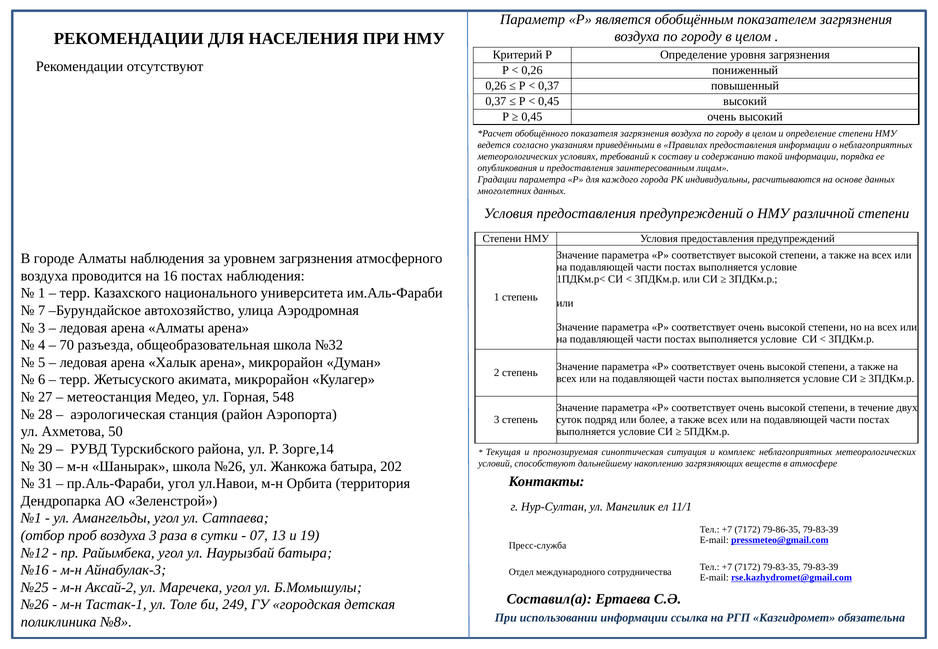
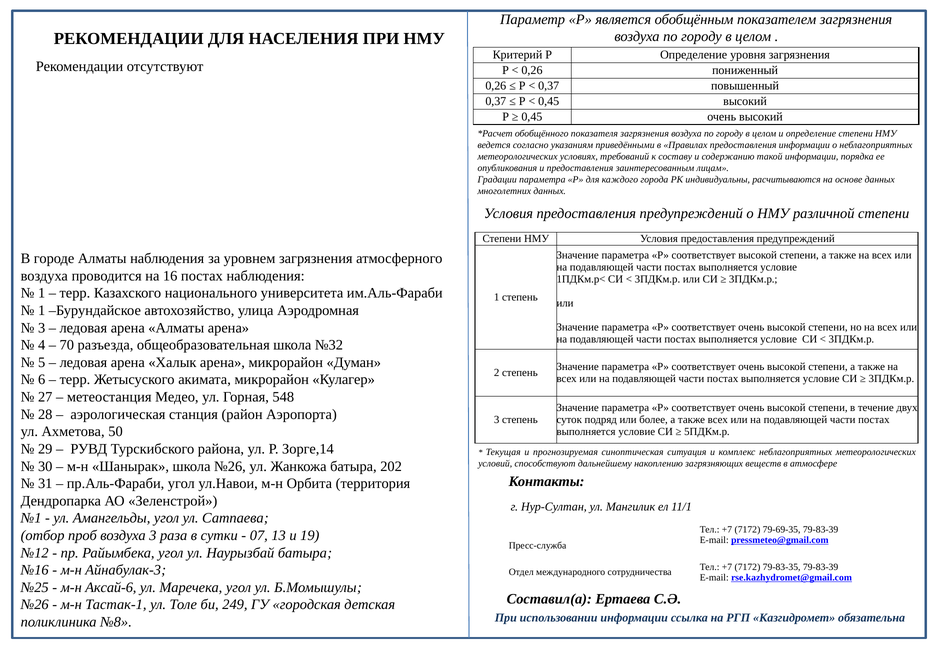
7: 7 -> 1 (42, 311)
79-86-35: 79-86-35 -> 79-69-35 (782, 530)
Аксай-2: Аксай-2 -> Аксай-6 (111, 588)
